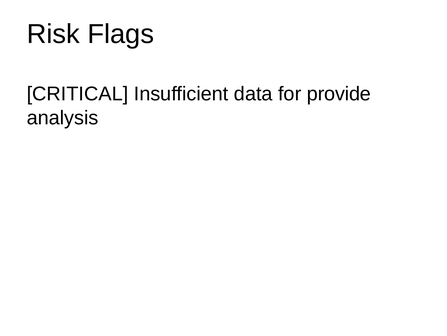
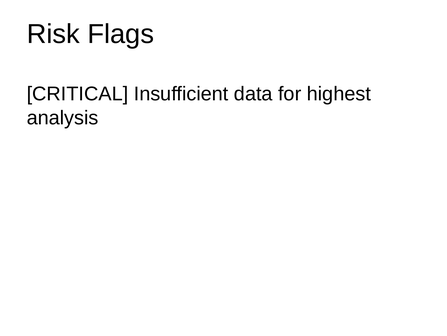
provide: provide -> highest (339, 94)
